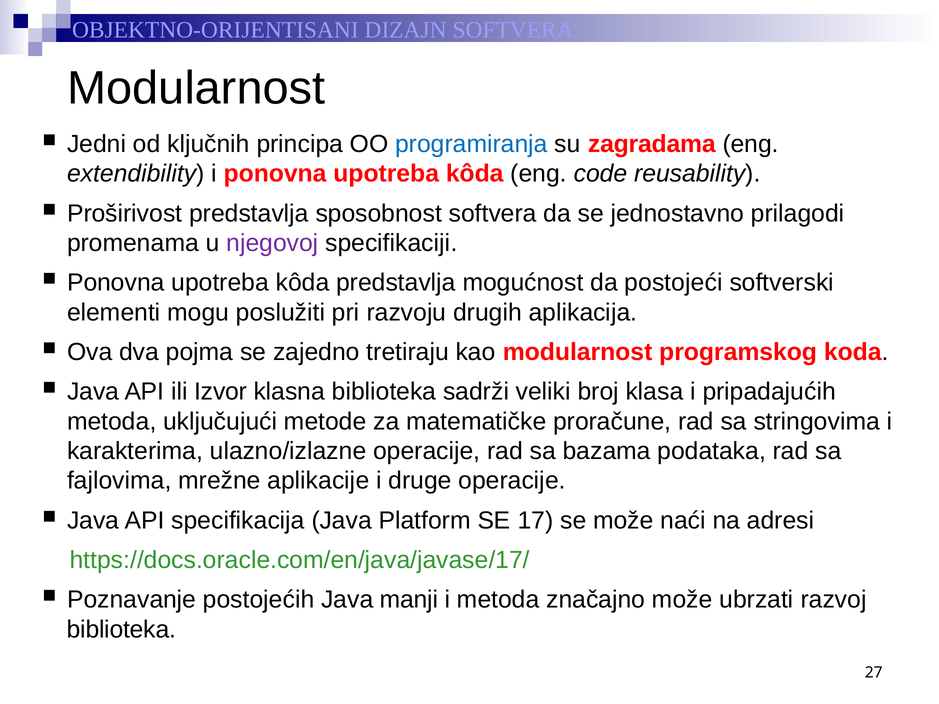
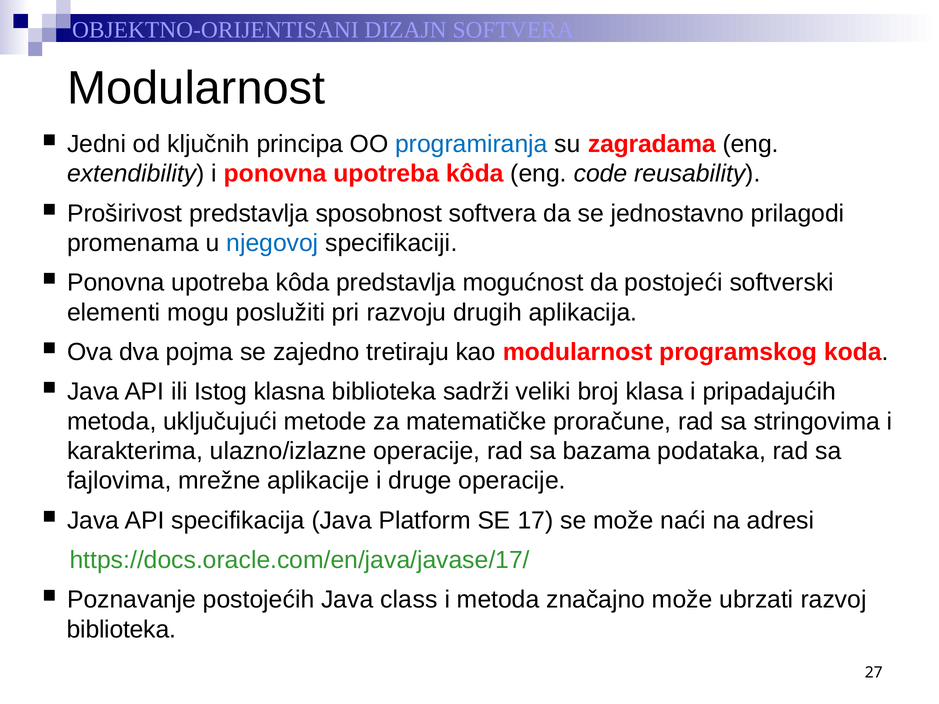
njegovoj colour: purple -> blue (272, 243)
Izvor: Izvor -> Istog (221, 392)
manji: manji -> class (409, 600)
